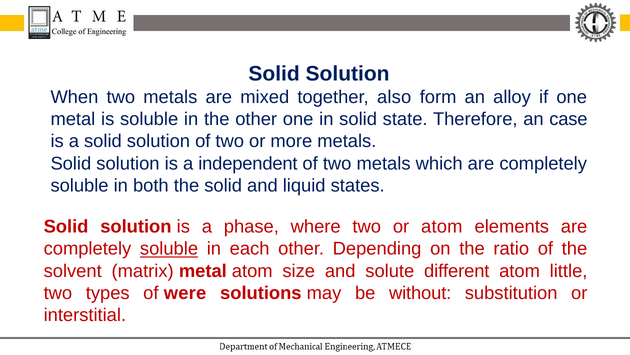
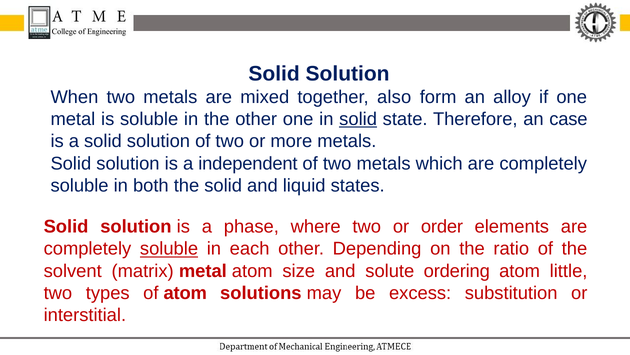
solid underline: none -> present (358, 119)
or atom: atom -> order (442, 226)
different: different -> ordering (457, 271)
of were: were -> atom (185, 293)
without: without -> excess (420, 293)
